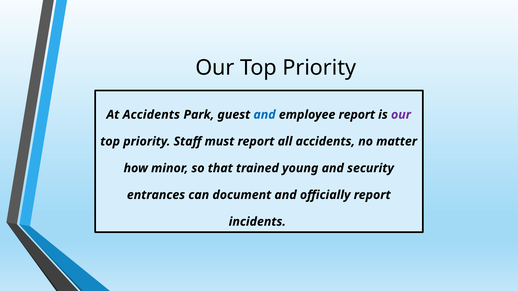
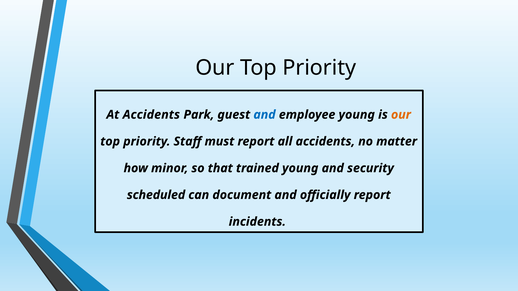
employee report: report -> young (357, 115)
our colour: purple -> orange (401, 115)
entrances: entrances -> scheduled (156, 195)
